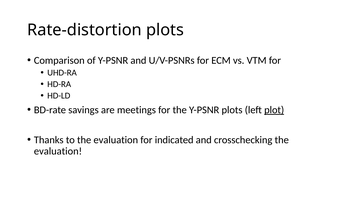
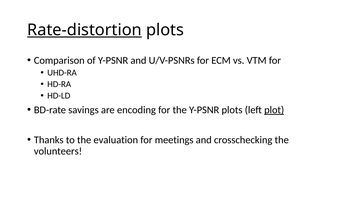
Rate-distortion underline: none -> present (84, 30)
meetings: meetings -> encoding (136, 110)
indicated: indicated -> meetings (174, 140)
evaluation: evaluation -> volunteers (58, 151)
